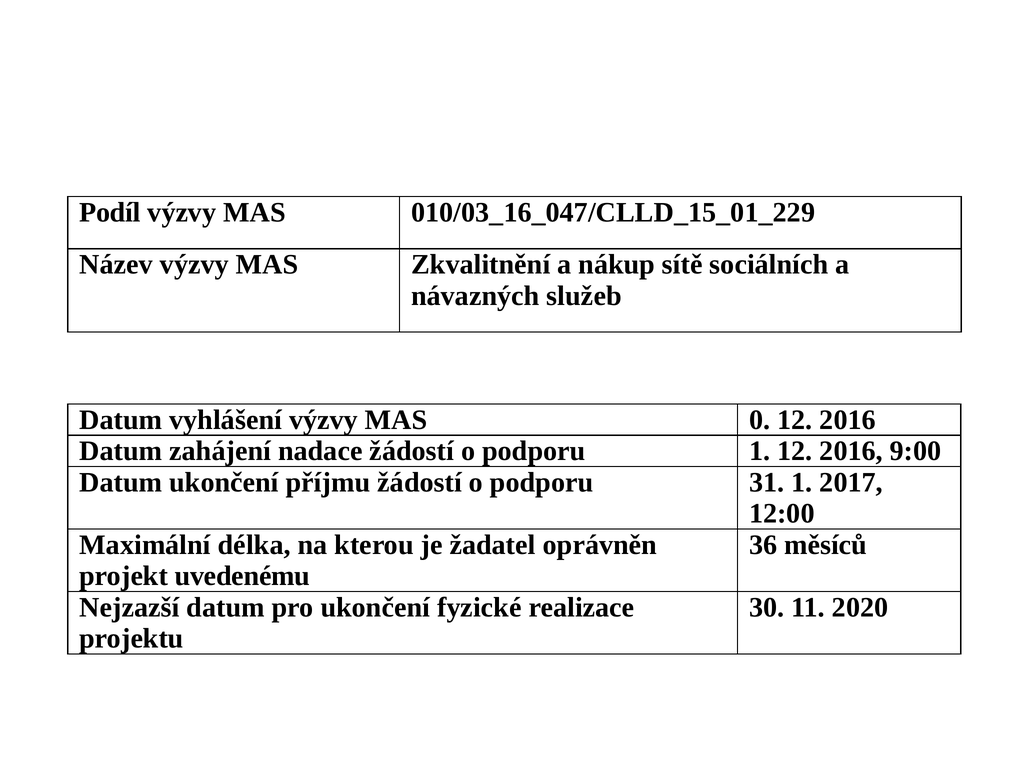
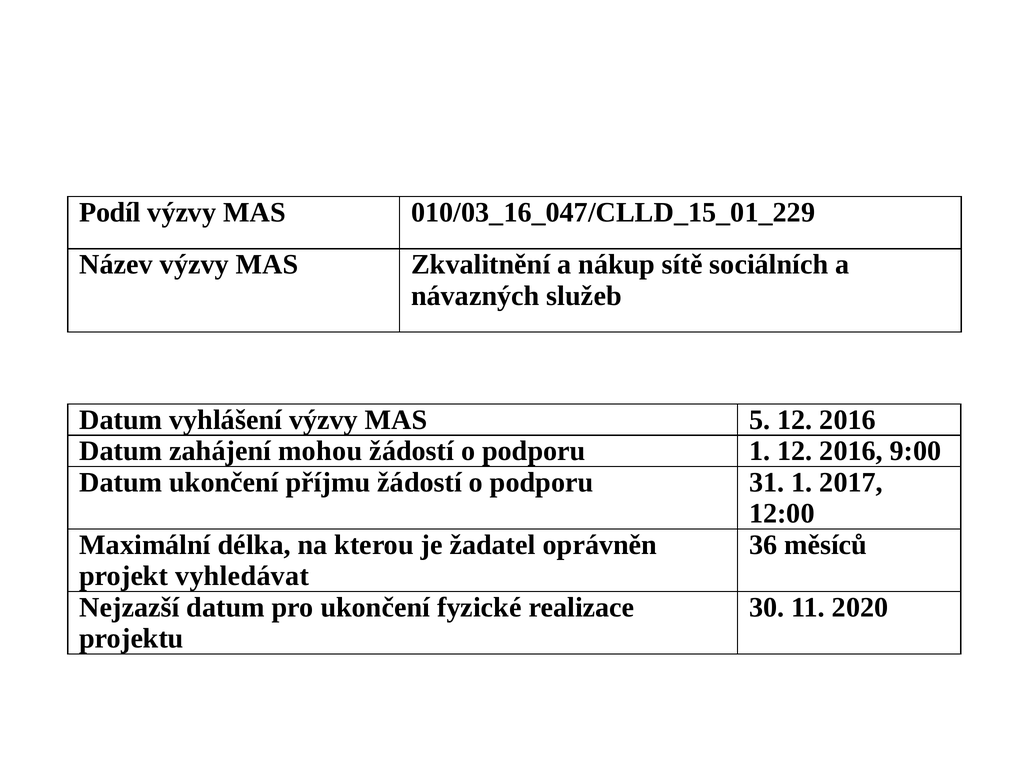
0: 0 -> 5 (760, 420)
nadace: nadace -> mohou (320, 451)
uvedenému: uvedenému -> vyhledávat (242, 576)
